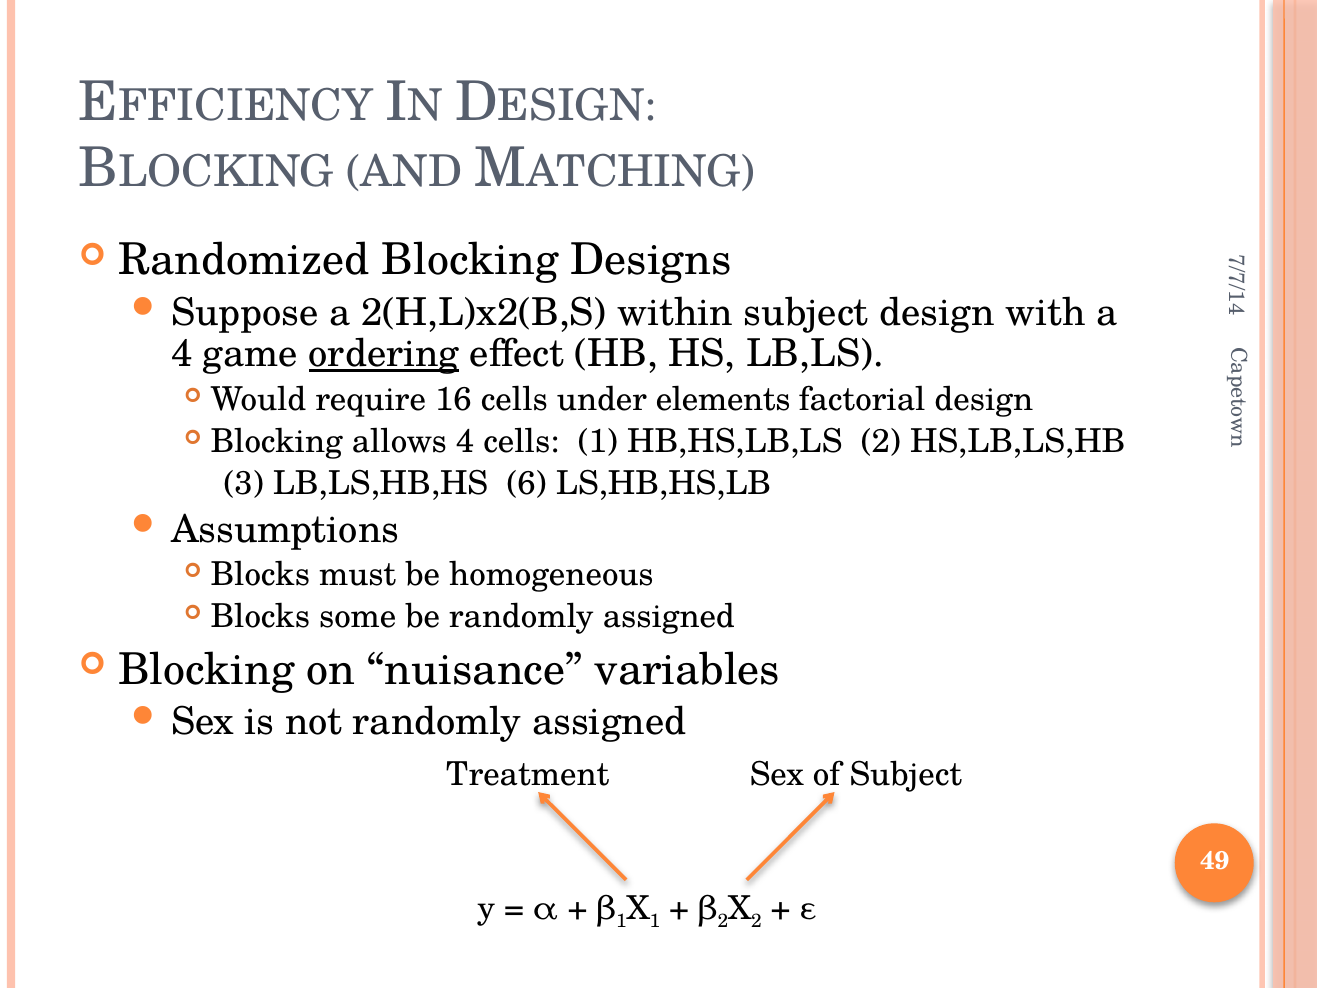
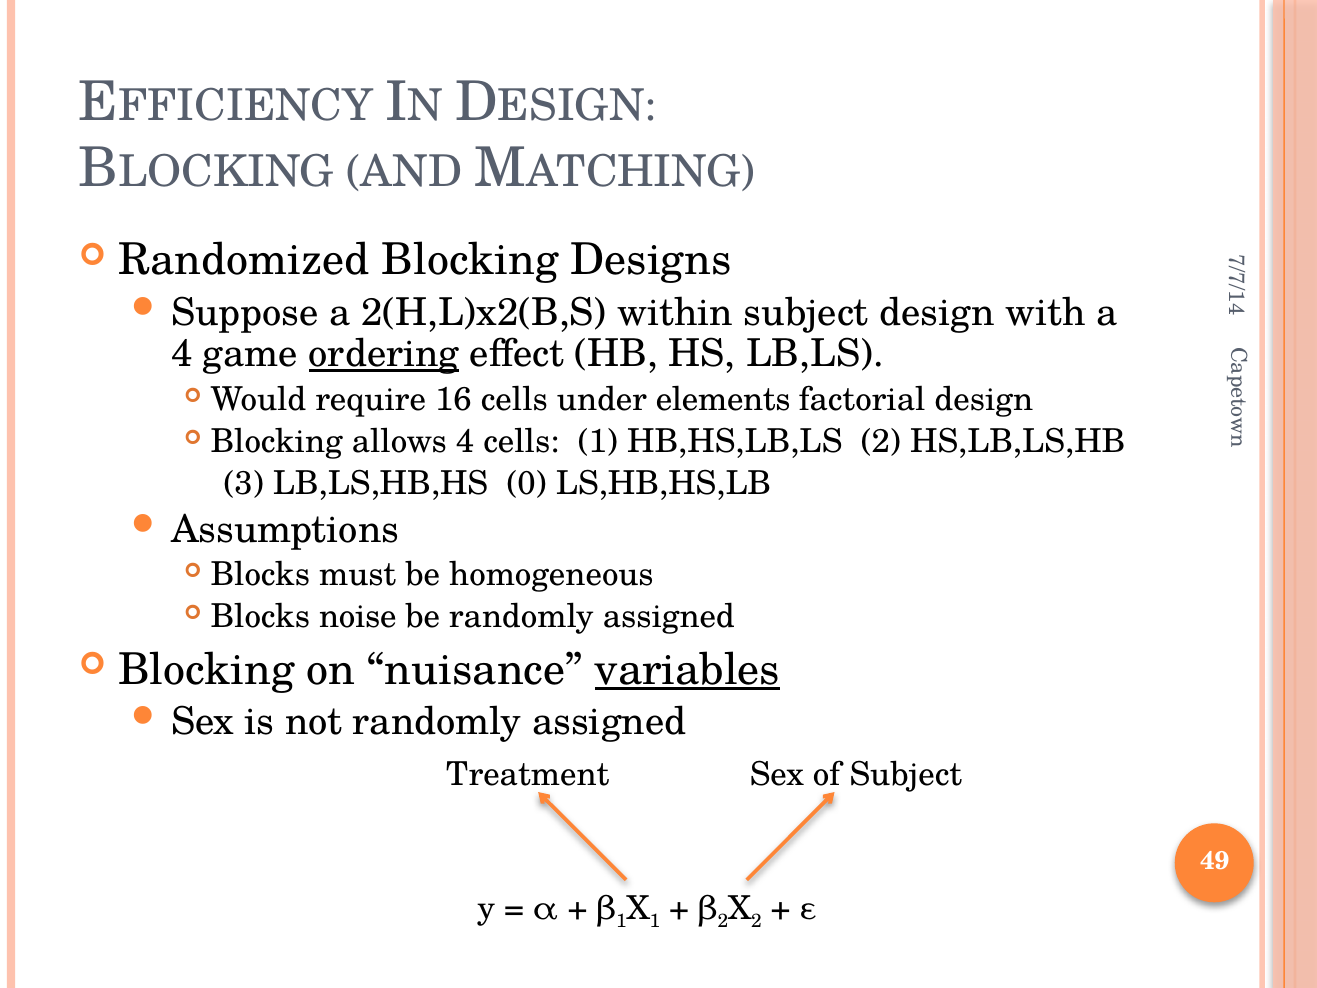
6: 6 -> 0 (527, 483)
some: some -> noise (358, 617)
variables underline: none -> present (687, 669)
